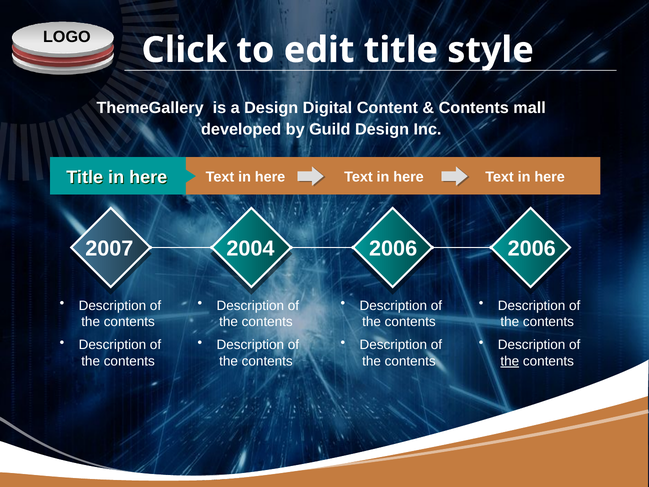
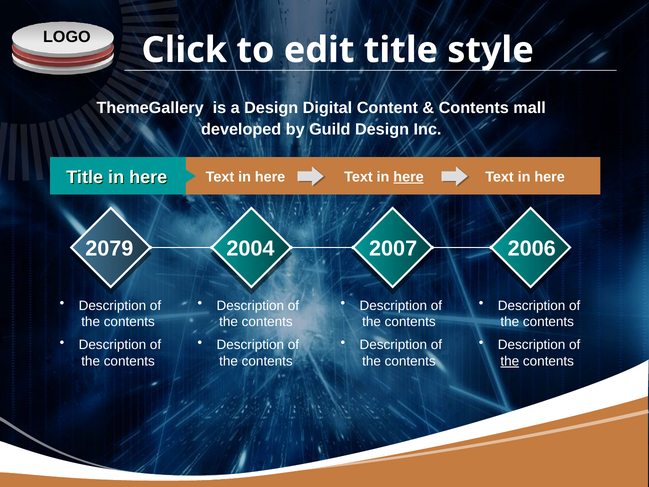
here underline: none -> present (409, 177)
2007: 2007 -> 2079 (109, 249)
2004 2006: 2006 -> 2007 (393, 249)
